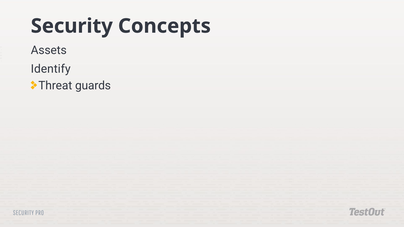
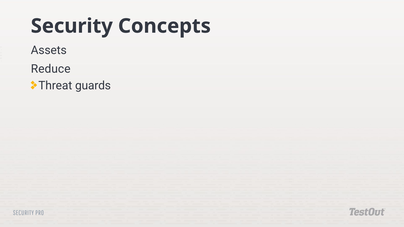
Identify: Identify -> Reduce (51, 69)
